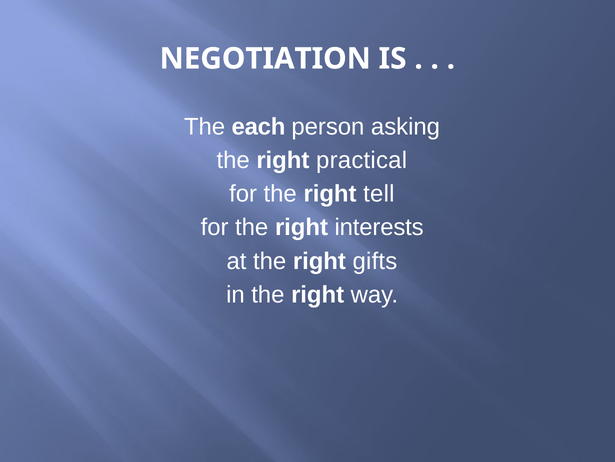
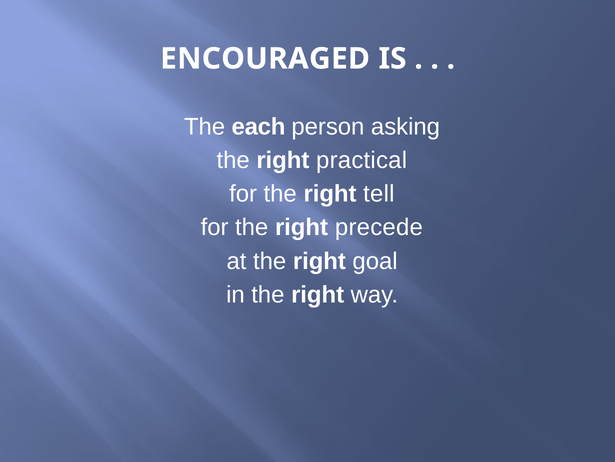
NEGOTIATION: NEGOTIATION -> ENCOURAGED (265, 59)
interests: interests -> precede (379, 227)
gifts: gifts -> goal (375, 261)
